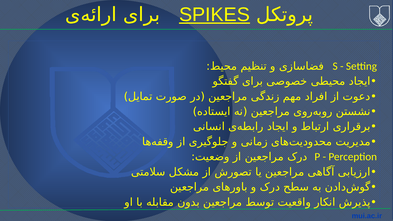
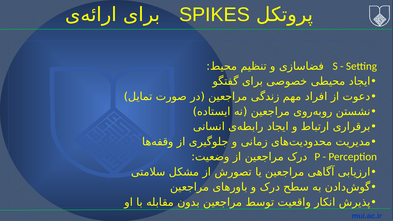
SPIKES underline: present -> none (214, 15)
